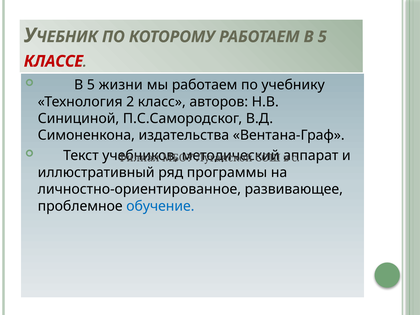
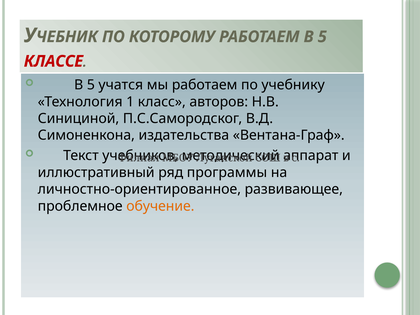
жизни: жизни -> учатся (121, 85)
2: 2 -> 1 (130, 102)
обучение colour: blue -> orange (160, 206)
